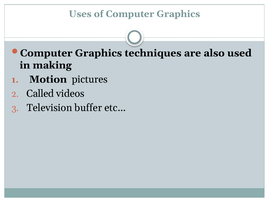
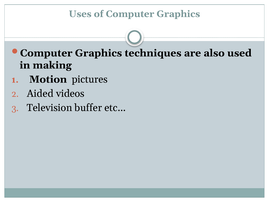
Called: Called -> Aided (40, 93)
